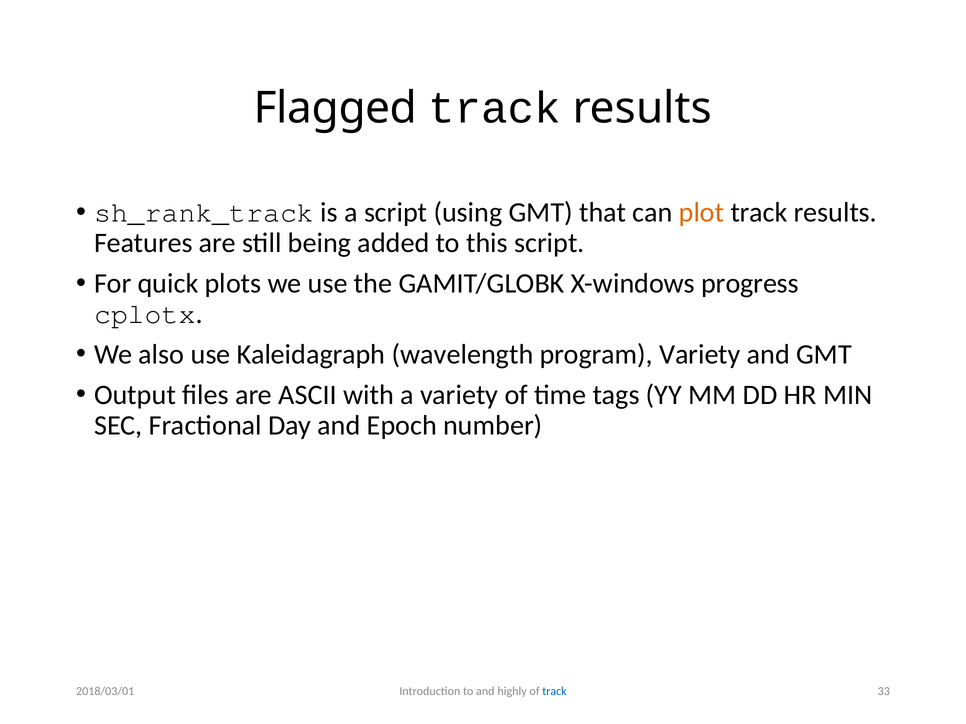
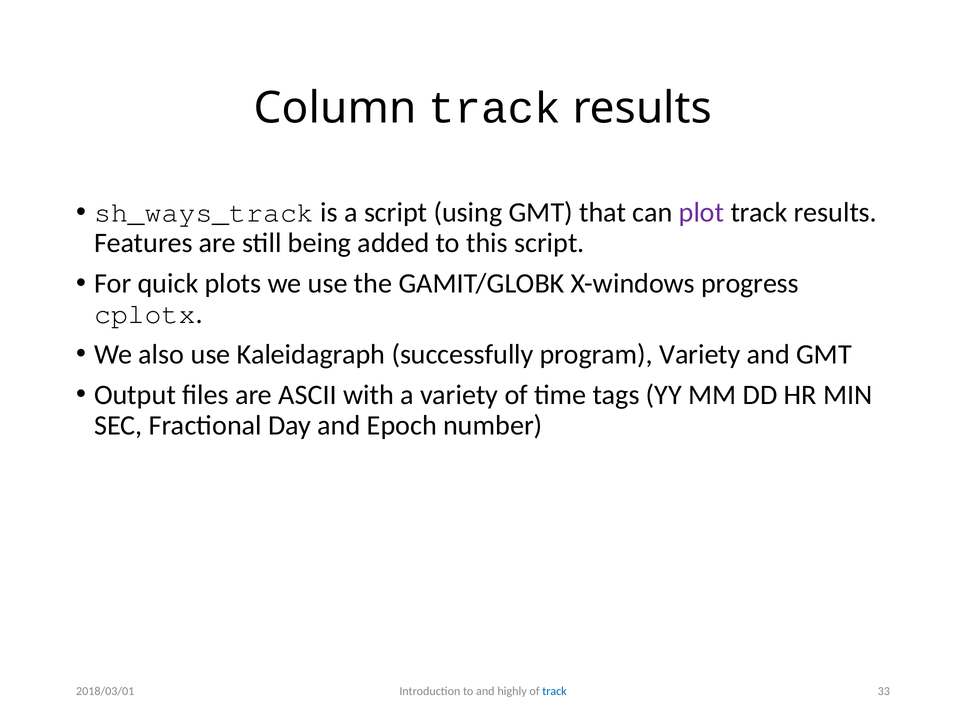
Flagged: Flagged -> Column (335, 108)
sh_rank_track: sh_rank_track -> sh_ways_track (204, 213)
plot colour: orange -> purple (701, 213)
wavelength: wavelength -> successfully (463, 355)
